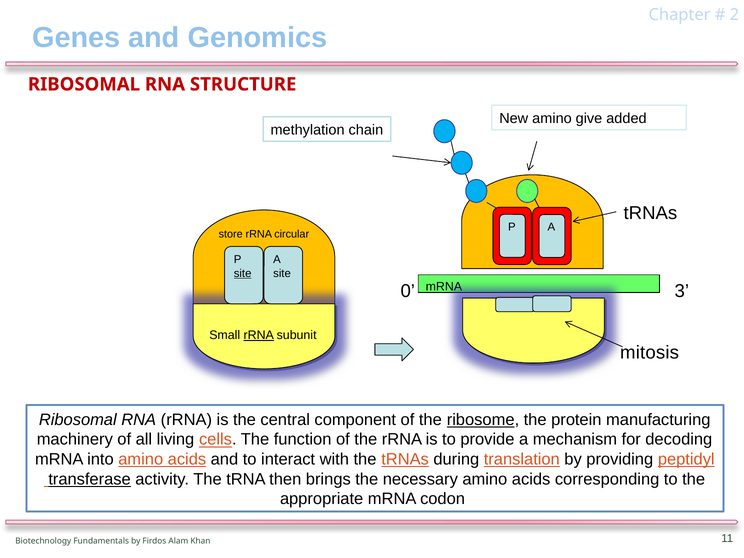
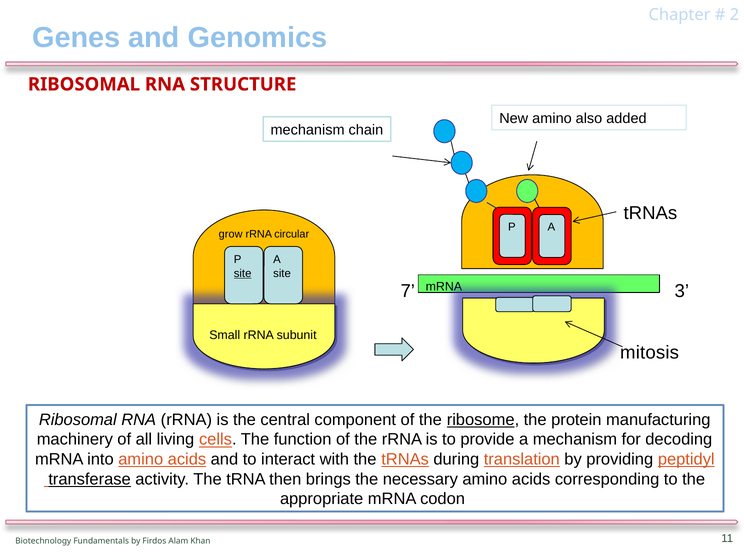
give: give -> also (589, 118)
methylation: methylation -> mechanism (308, 130)
store: store -> grow (231, 234)
0: 0 -> 7 (408, 291)
rRNA underline: present -> none (259, 335)
